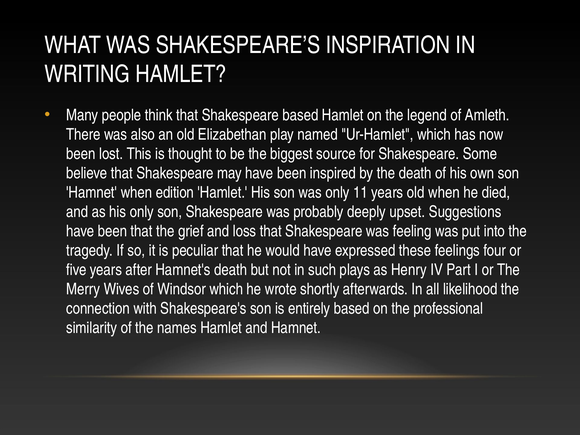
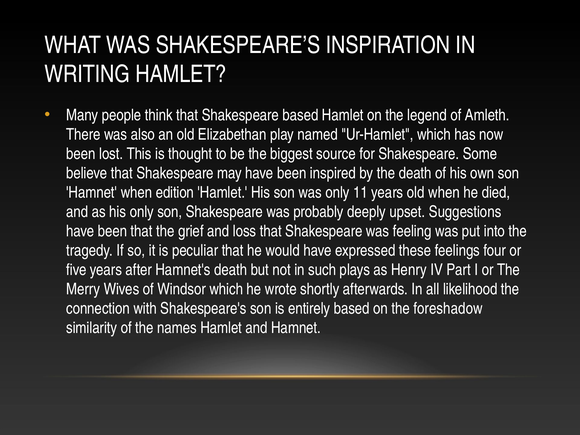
professional: professional -> foreshadow (448, 309)
